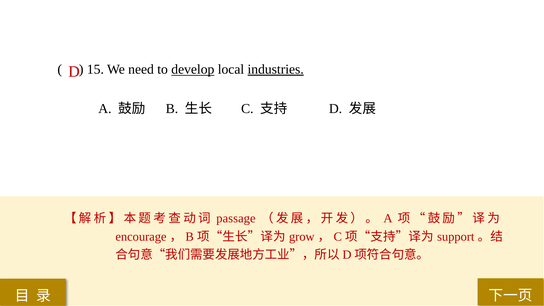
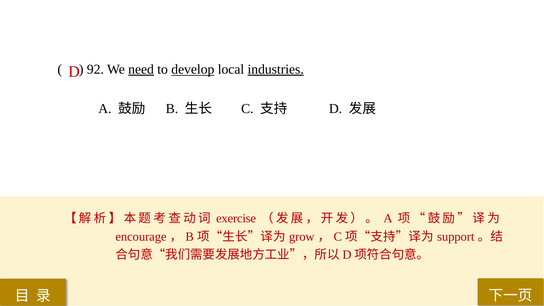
15: 15 -> 92 (95, 69)
need underline: none -> present (141, 69)
passage: passage -> exercise (236, 218)
